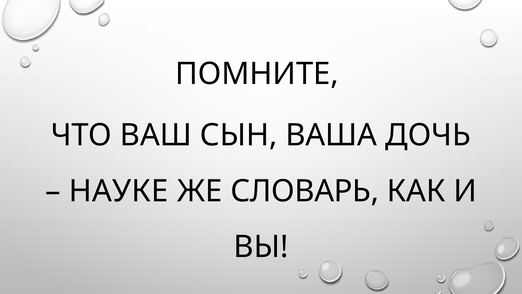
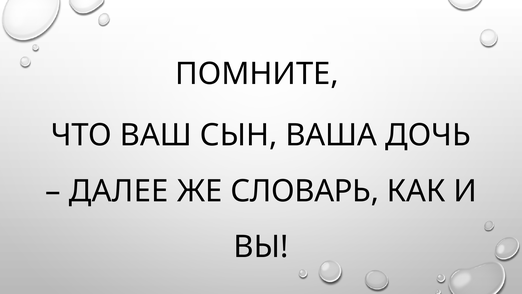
НАУКЕ: НАУКЕ -> ДАЛЕЕ (119, 191)
